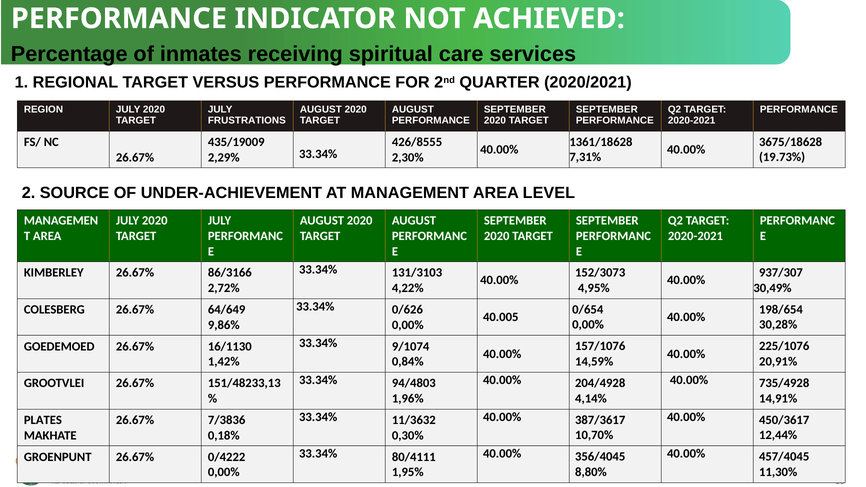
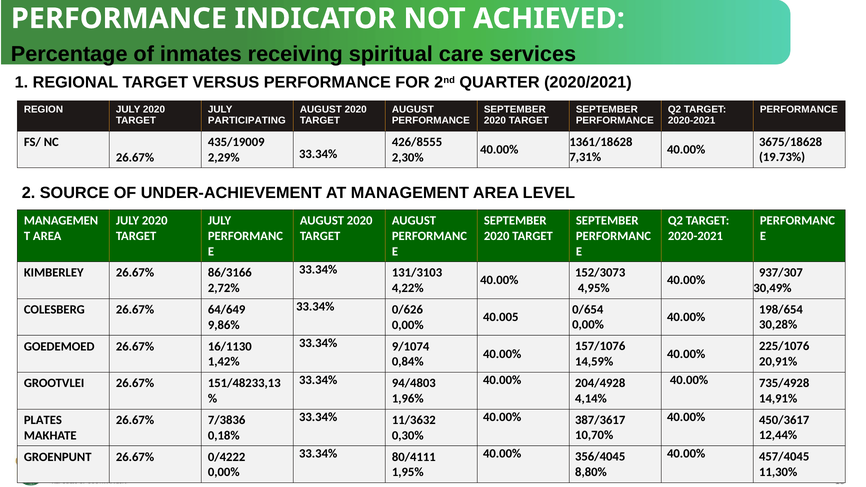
FRUSTRATIONS: FRUSTRATIONS -> PARTICIPATING (247, 121)
